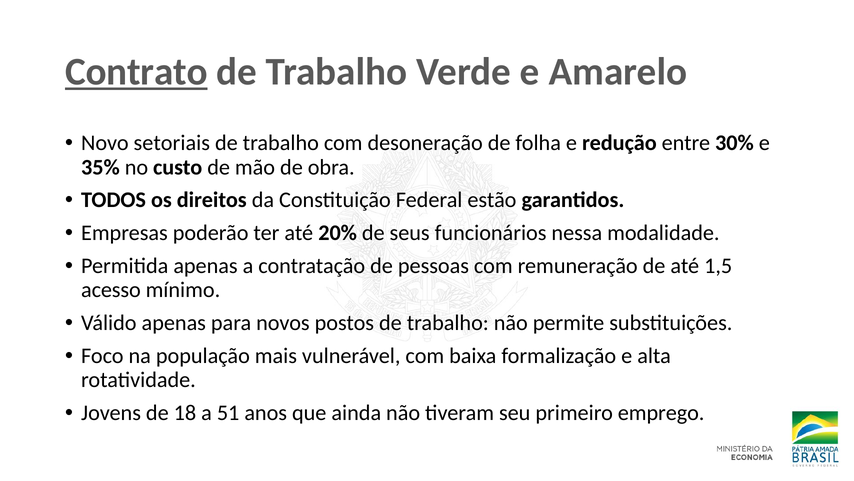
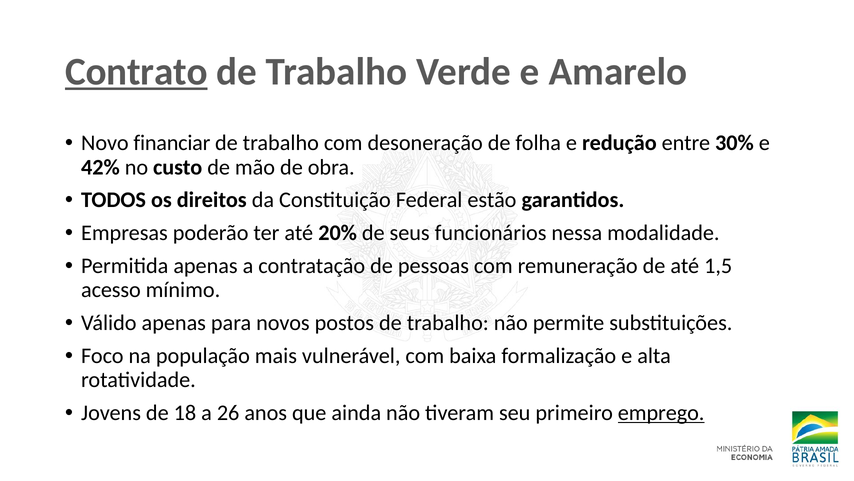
setoriais: setoriais -> financiar (172, 143)
35%: 35% -> 42% (100, 167)
51: 51 -> 26 (228, 412)
emprego underline: none -> present (661, 412)
